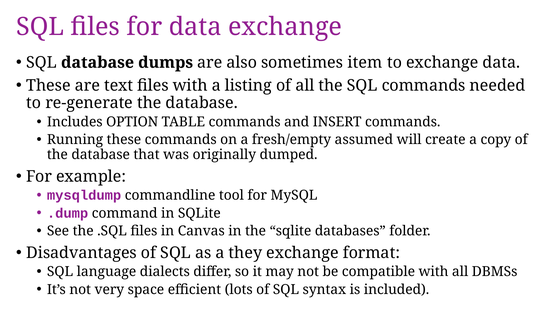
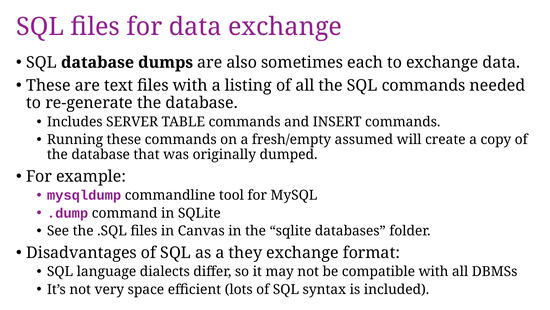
item: item -> each (365, 62)
OPTION: OPTION -> SERVER (132, 122)
